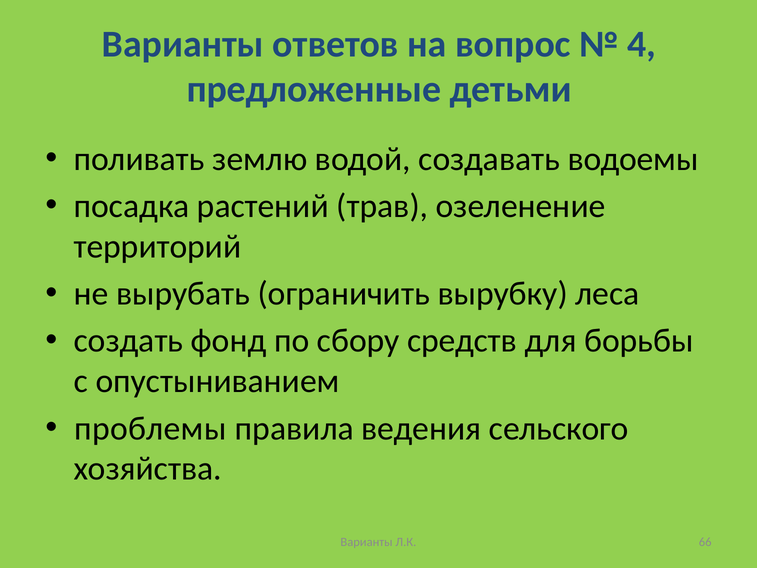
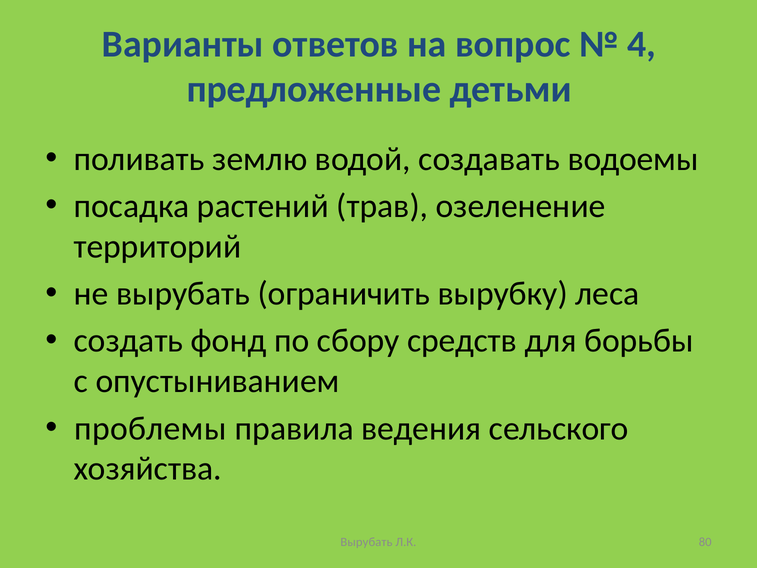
Варианты: Варианты -> Вырубать (366, 542)
66: 66 -> 80 (705, 542)
